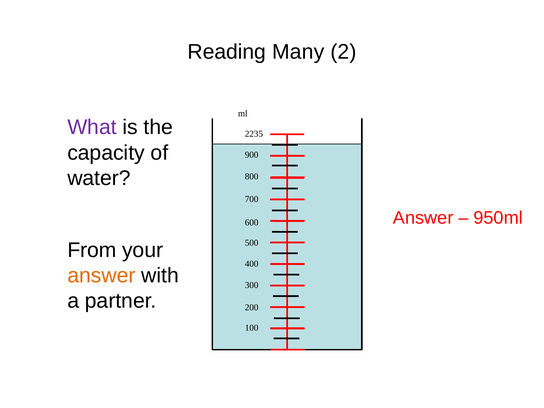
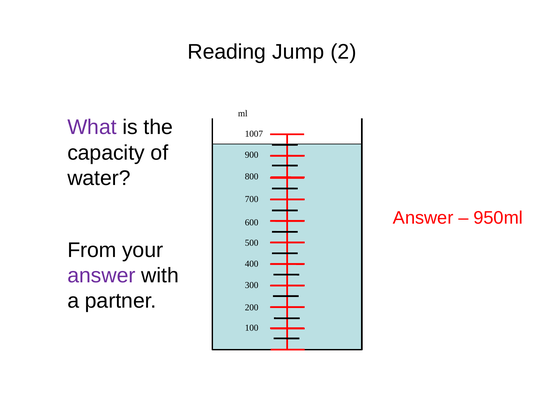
Many: Many -> Jump (298, 52)
2235: 2235 -> 1007 (254, 134)
answer colour: orange -> purple (101, 275)
